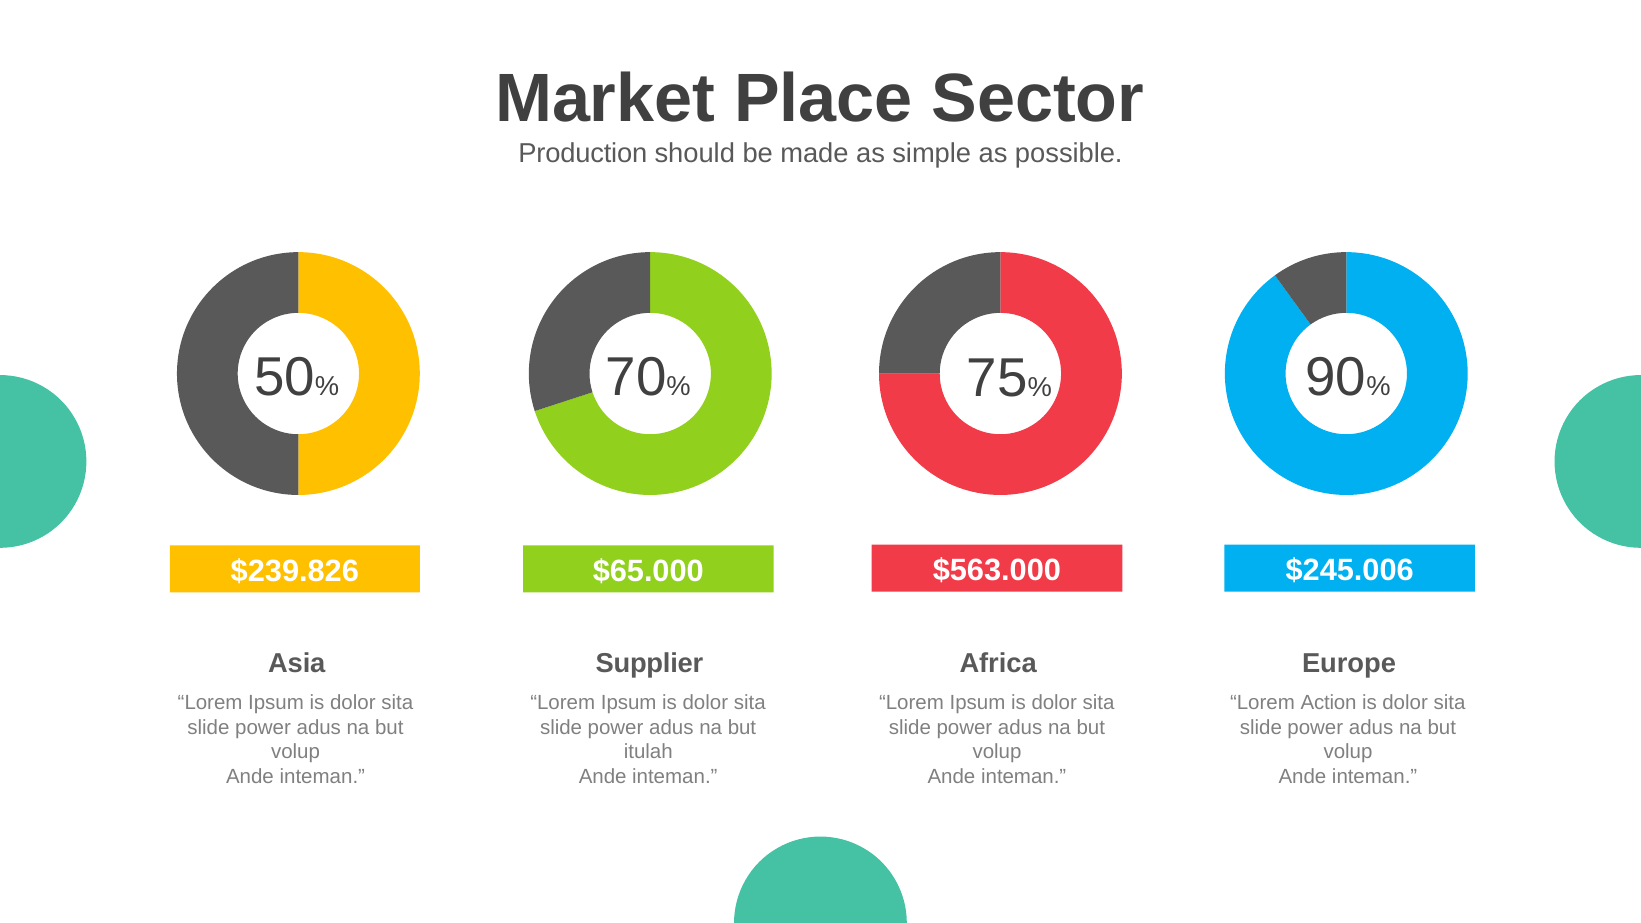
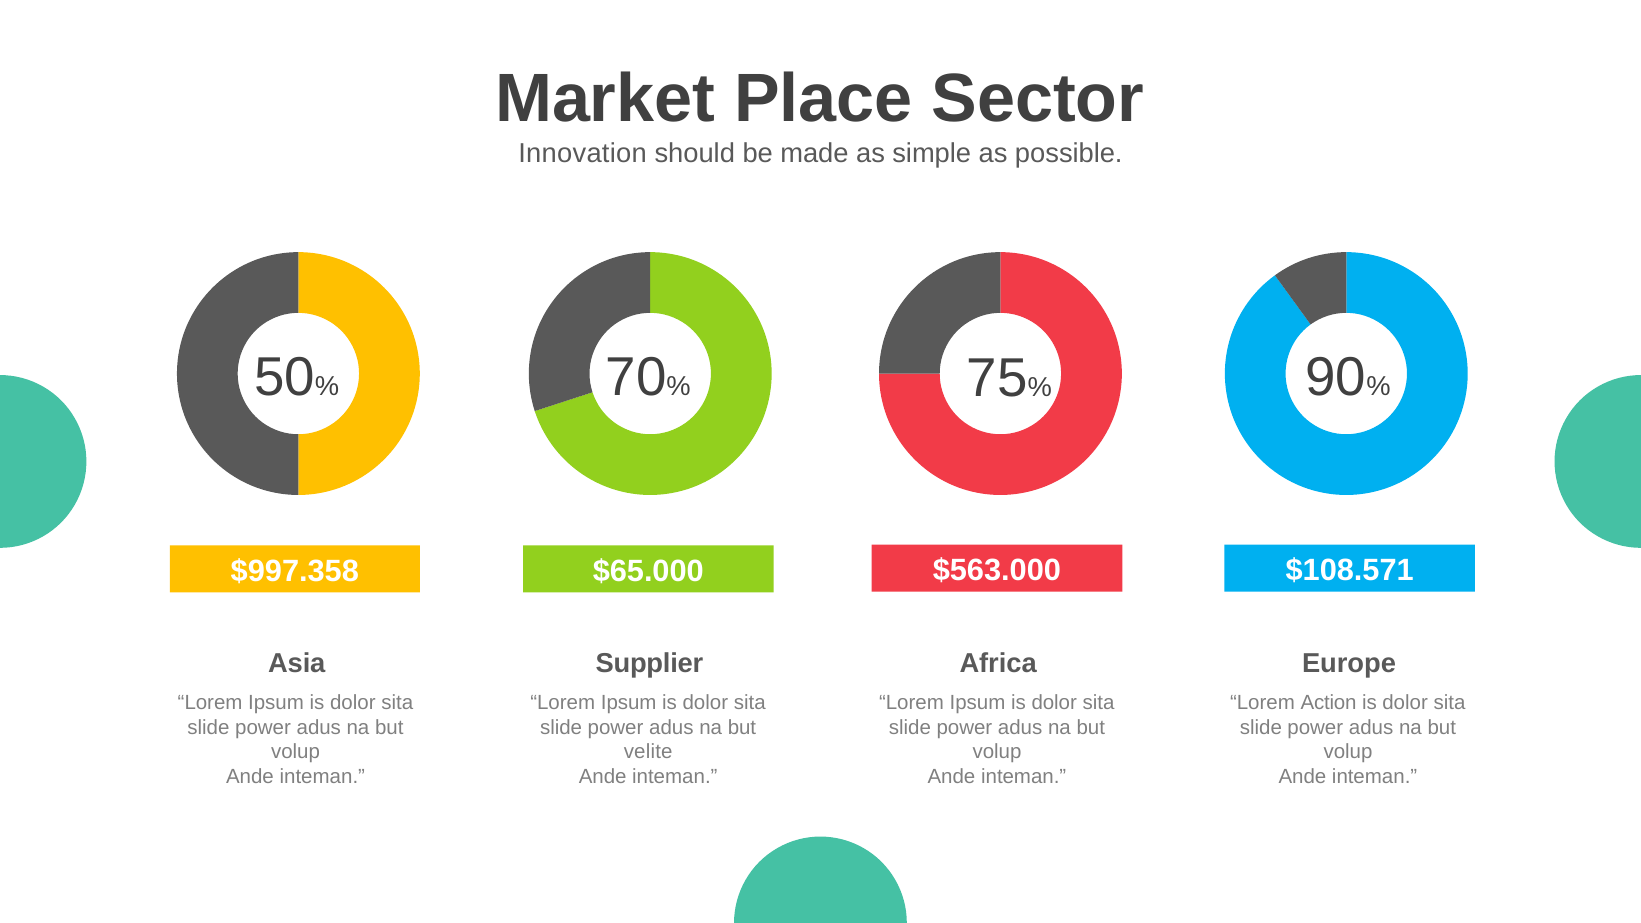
Production: Production -> Innovation (583, 154)
$245.006: $245.006 -> $108.571 (1350, 570)
$239.826: $239.826 -> $997.358 (295, 571)
itulah: itulah -> velite (648, 752)
